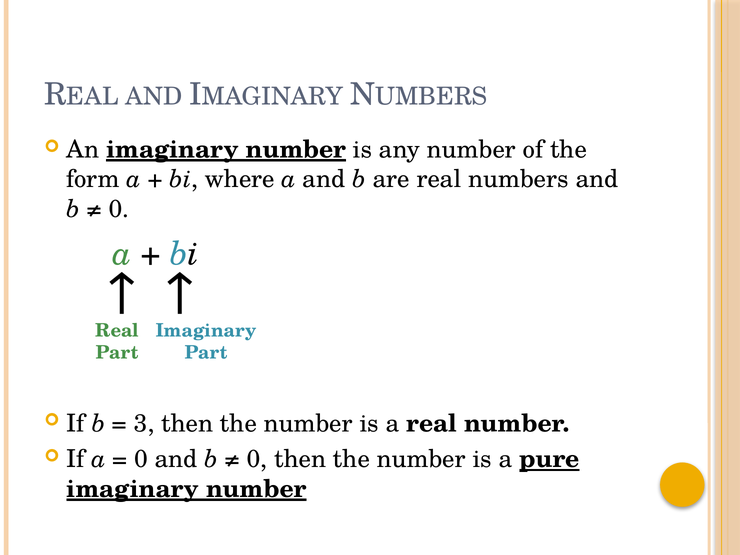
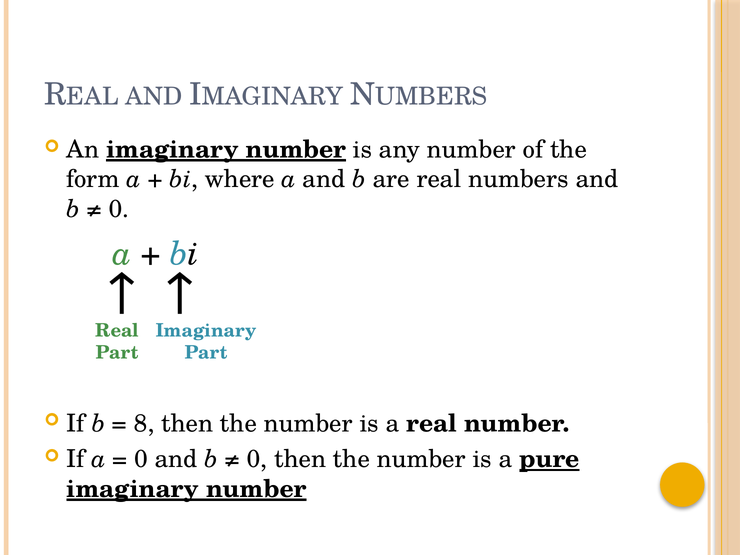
3: 3 -> 8 (144, 424)
